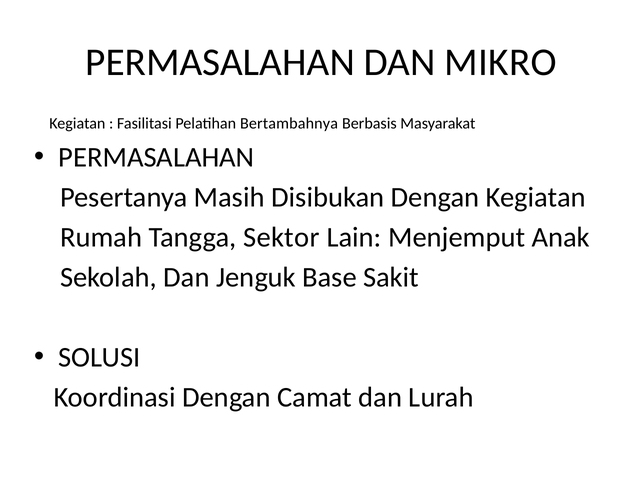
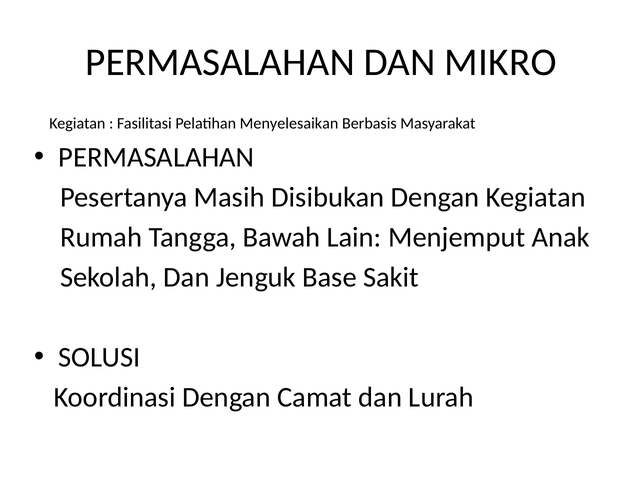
Bertambahnya: Bertambahnya -> Menyelesaikan (289, 123)
Sektor: Sektor -> Bawah (282, 237)
